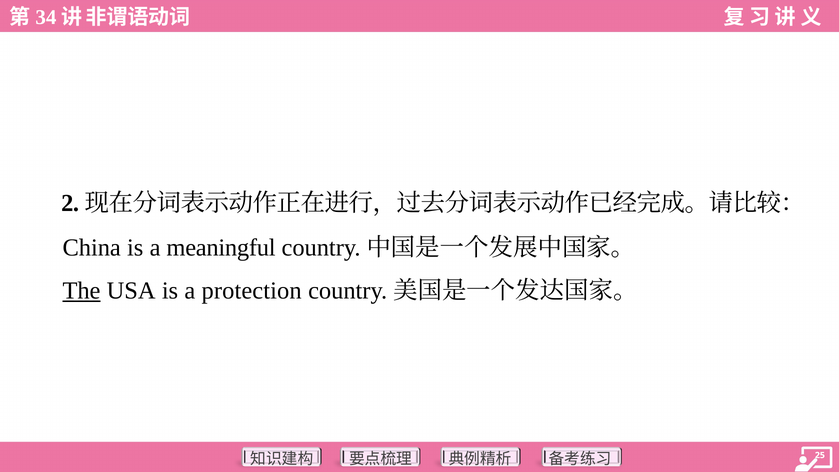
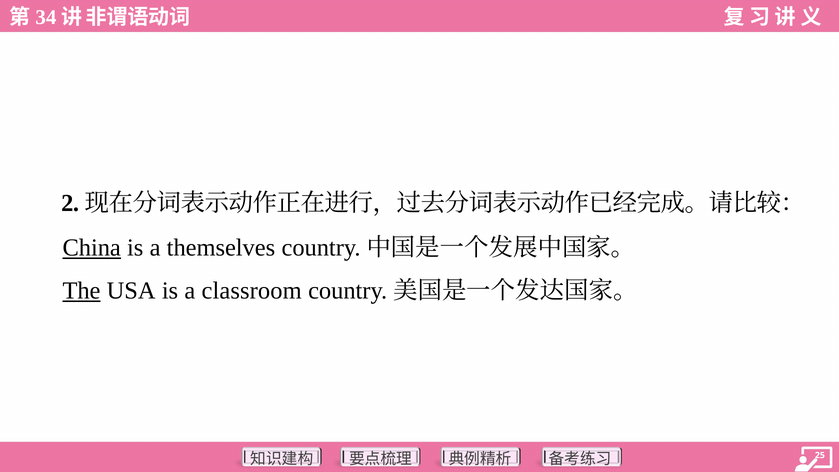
China underline: none -> present (92, 248)
meaningful: meaningful -> themselves (221, 248)
protection: protection -> classroom (252, 290)
